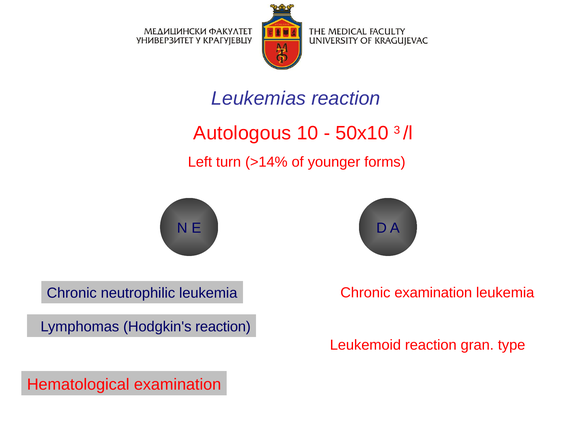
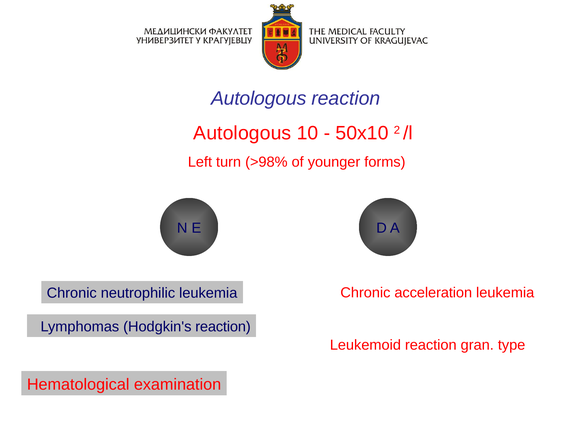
Leukemias: Leukemias -> Autologous (259, 99)
3: 3 -> 2 (397, 130)
>14%: >14% -> >98% (266, 162)
Chronic examination: examination -> acceleration (433, 293)
